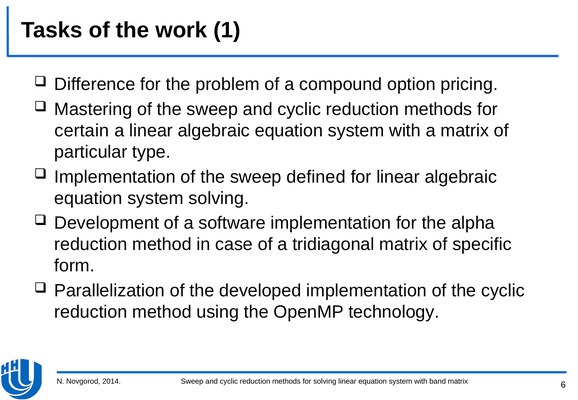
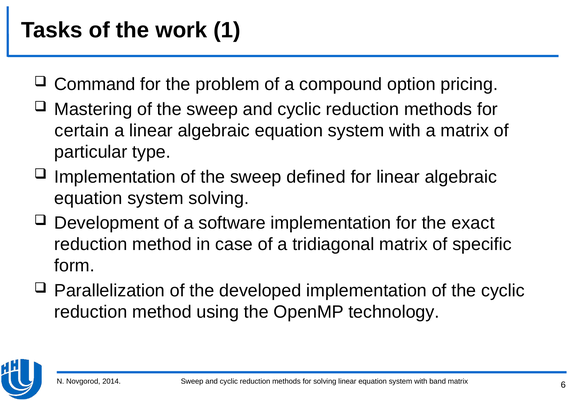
Difference: Difference -> Command (95, 84)
alpha: alpha -> exact (473, 223)
